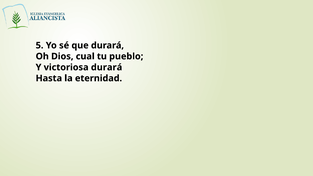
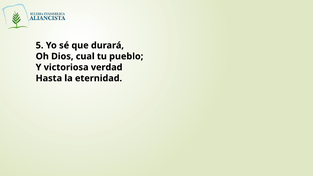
victoriosa durará: durará -> verdad (107, 67)
